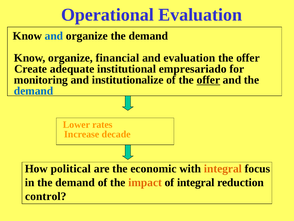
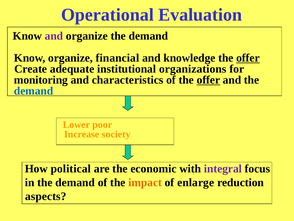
and colour: blue -> purple (54, 36)
and evaluation: evaluation -> knowledge (189, 58)
offer underline: none -> present (248, 58)
empresariado: empresariado -> organizations (193, 69)
institutionalize: institutionalize -> characteristics (128, 80)
rates: rates -> poor (102, 124)
decade: decade -> society (116, 134)
integral colour: orange -> purple (223, 168)
of integral: integral -> enlarge (196, 182)
control: control -> aspects (46, 196)
